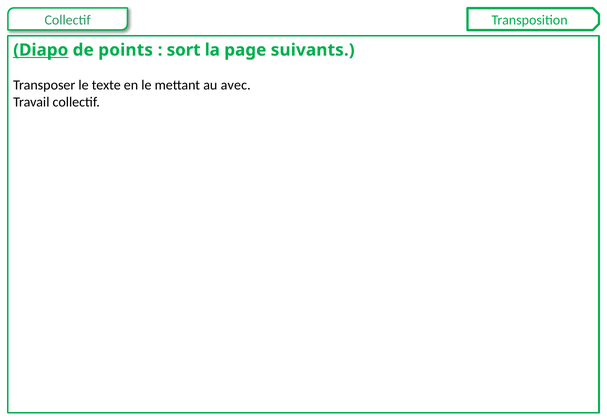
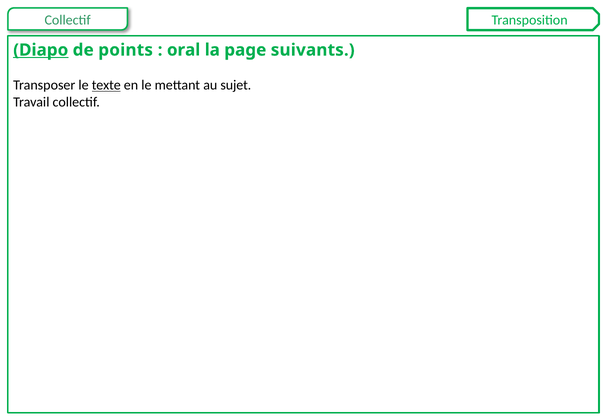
sort: sort -> oral (184, 50)
texte underline: none -> present (106, 85)
avec: avec -> sujet (236, 85)
